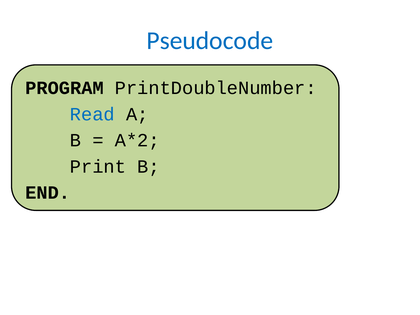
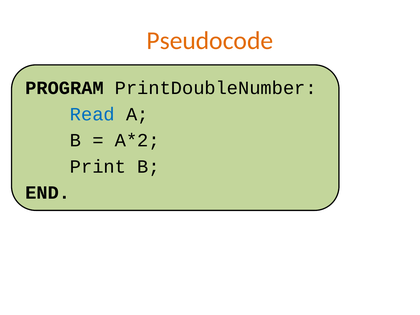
Pseudocode colour: blue -> orange (210, 41)
